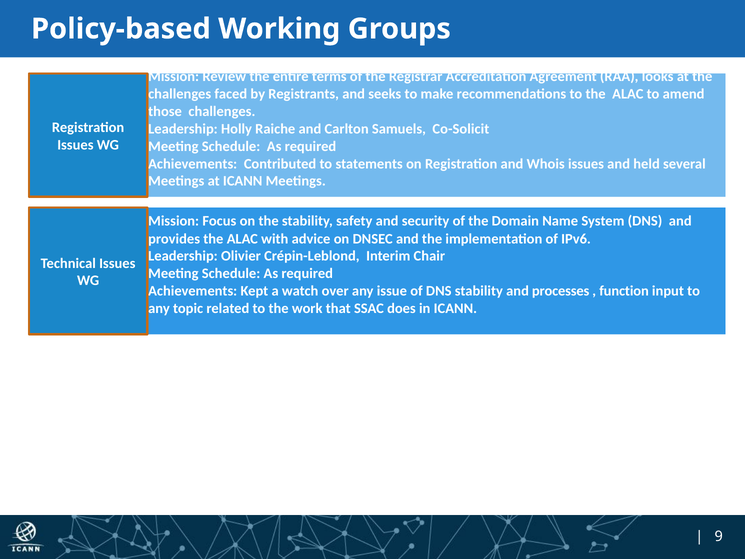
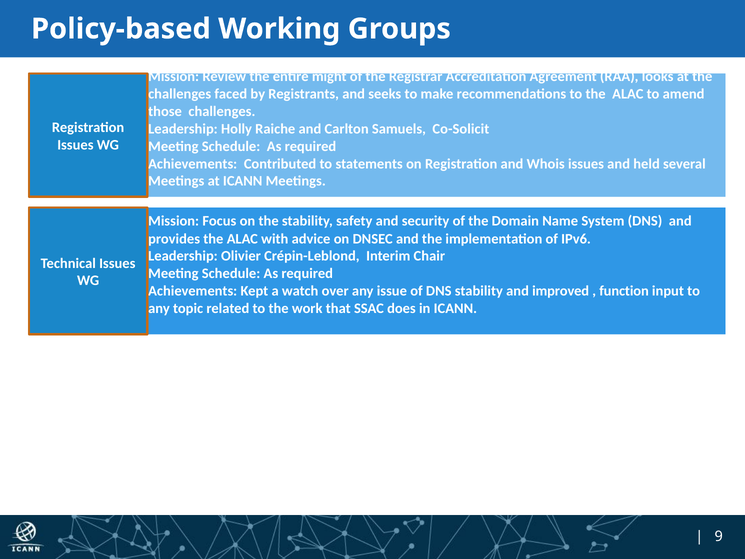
terms: terms -> might (329, 76)
processes: processes -> improved (561, 291)
